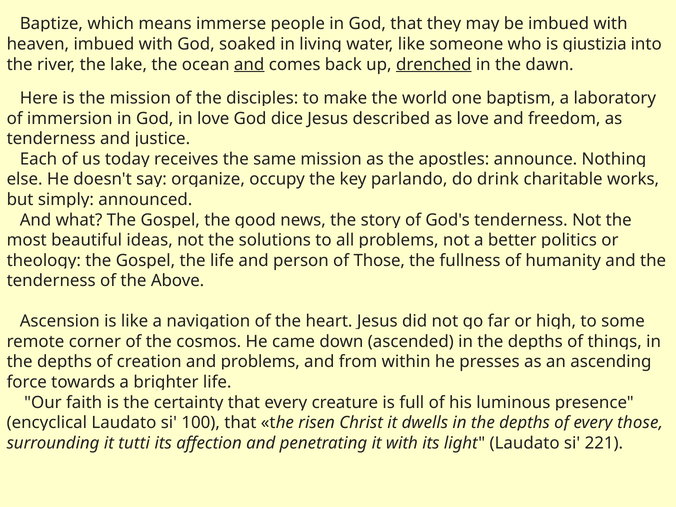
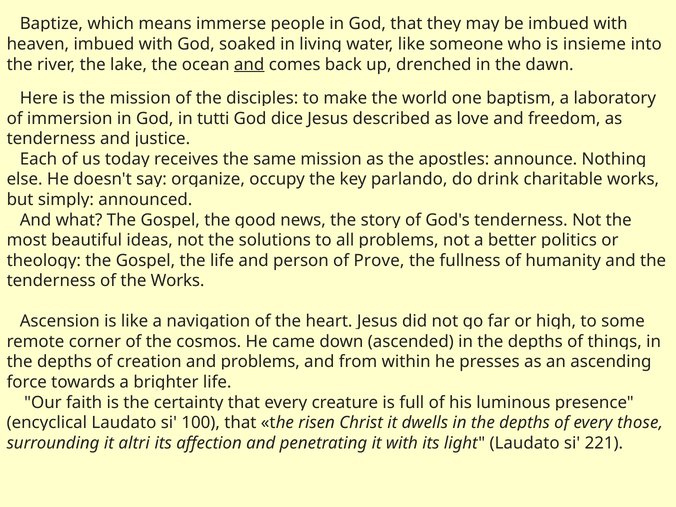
giustizia: giustizia -> insieme (594, 44)
drenched underline: present -> none (434, 64)
love: love -> tutti (213, 119)
of Those: Those -> Prove (379, 260)
the Above: Above -> Works (178, 281)
tutti: tutti -> altri (134, 443)
